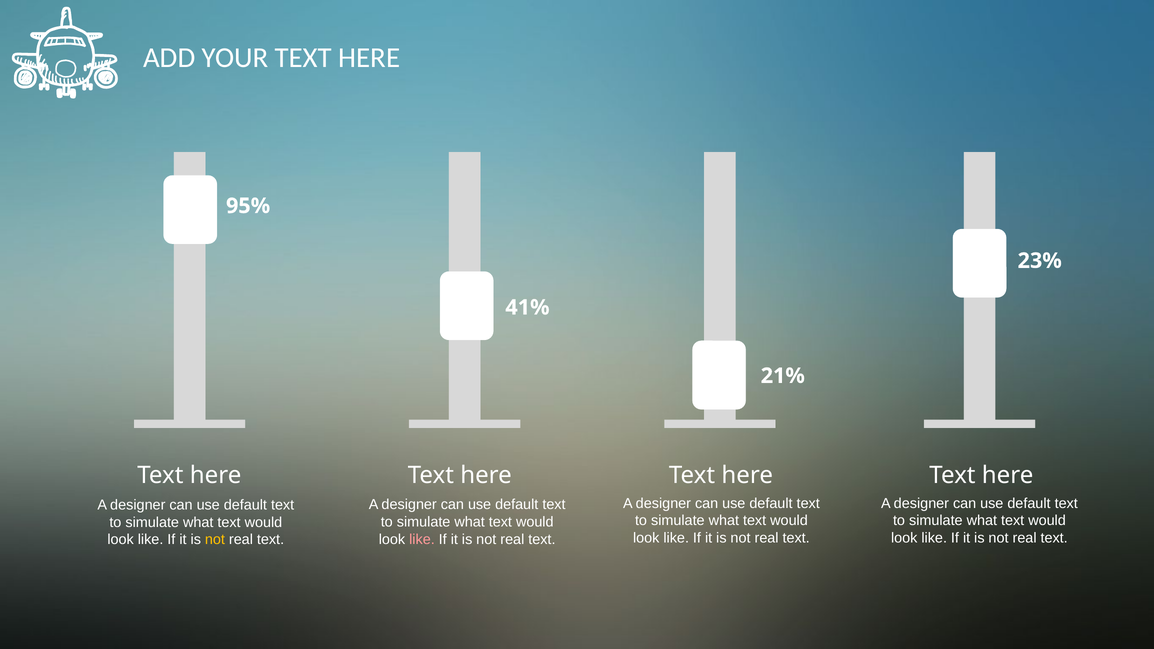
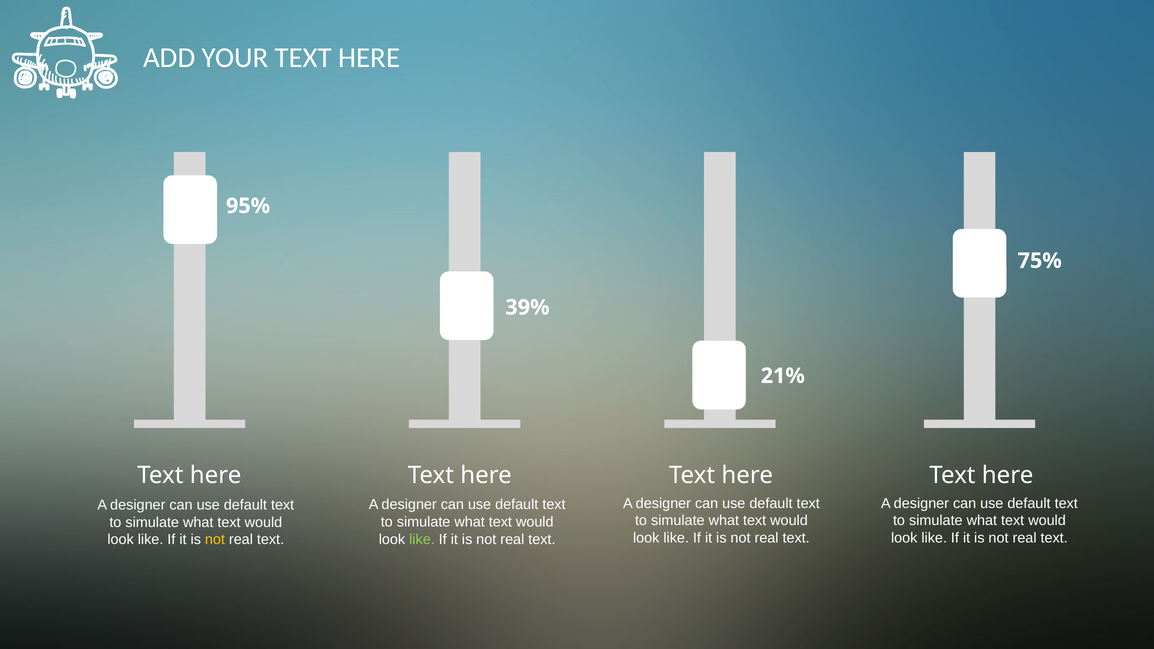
23%: 23% -> 75% (1040, 261)
41%: 41% -> 39% (527, 308)
like colour: pink -> light green (422, 539)
